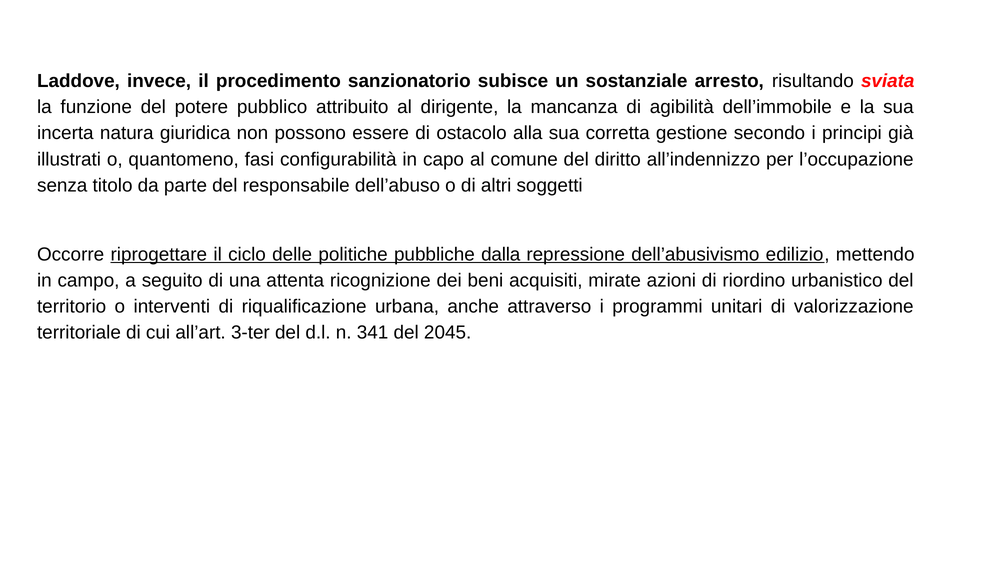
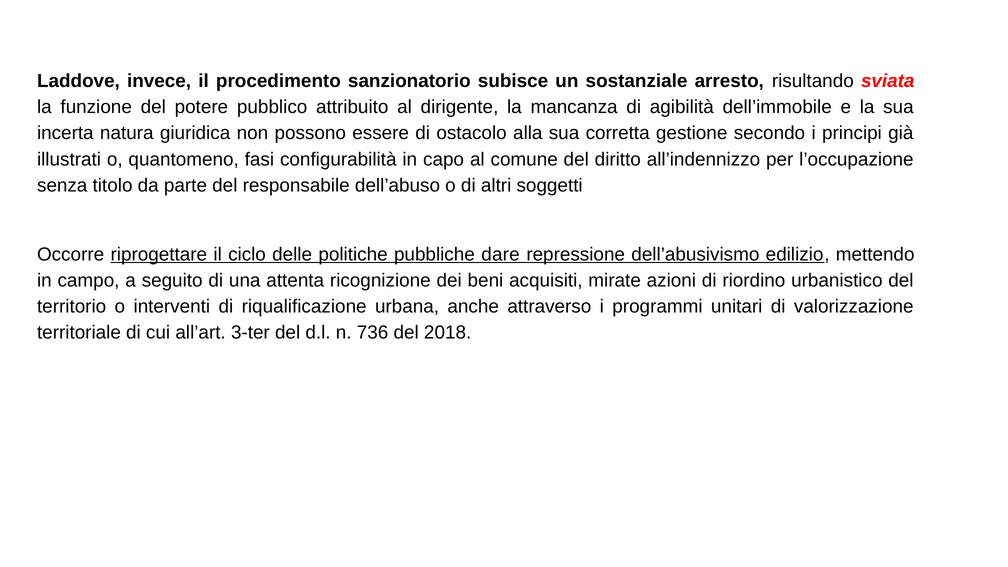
dalla: dalla -> dare (501, 254)
341: 341 -> 736 (373, 333)
2045: 2045 -> 2018 (448, 333)
